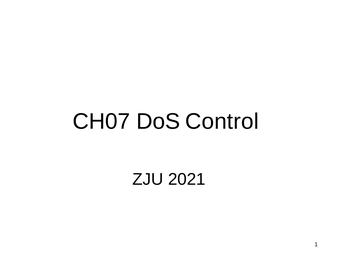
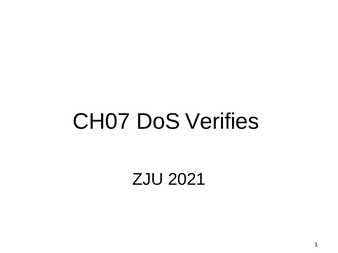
Control: Control -> Verifies (222, 122)
